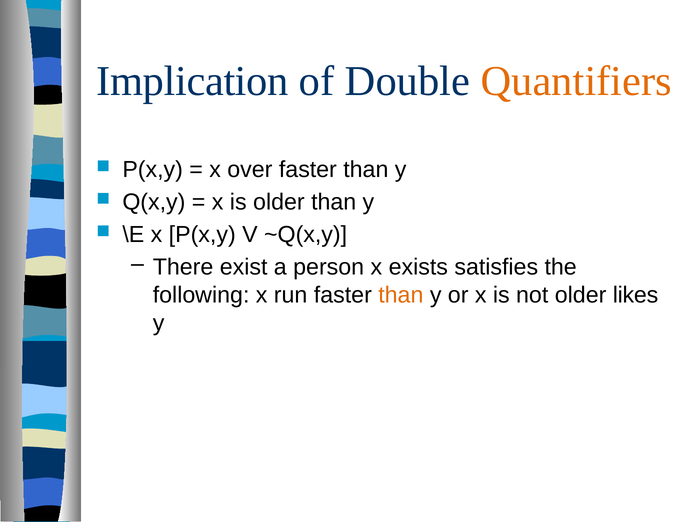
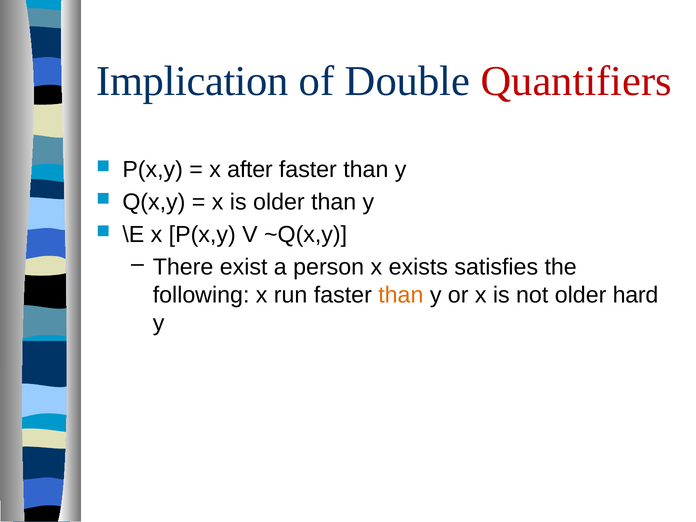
Quantifiers colour: orange -> red (576, 81)
over: over -> after (250, 170)
likes: likes -> hard (636, 295)
